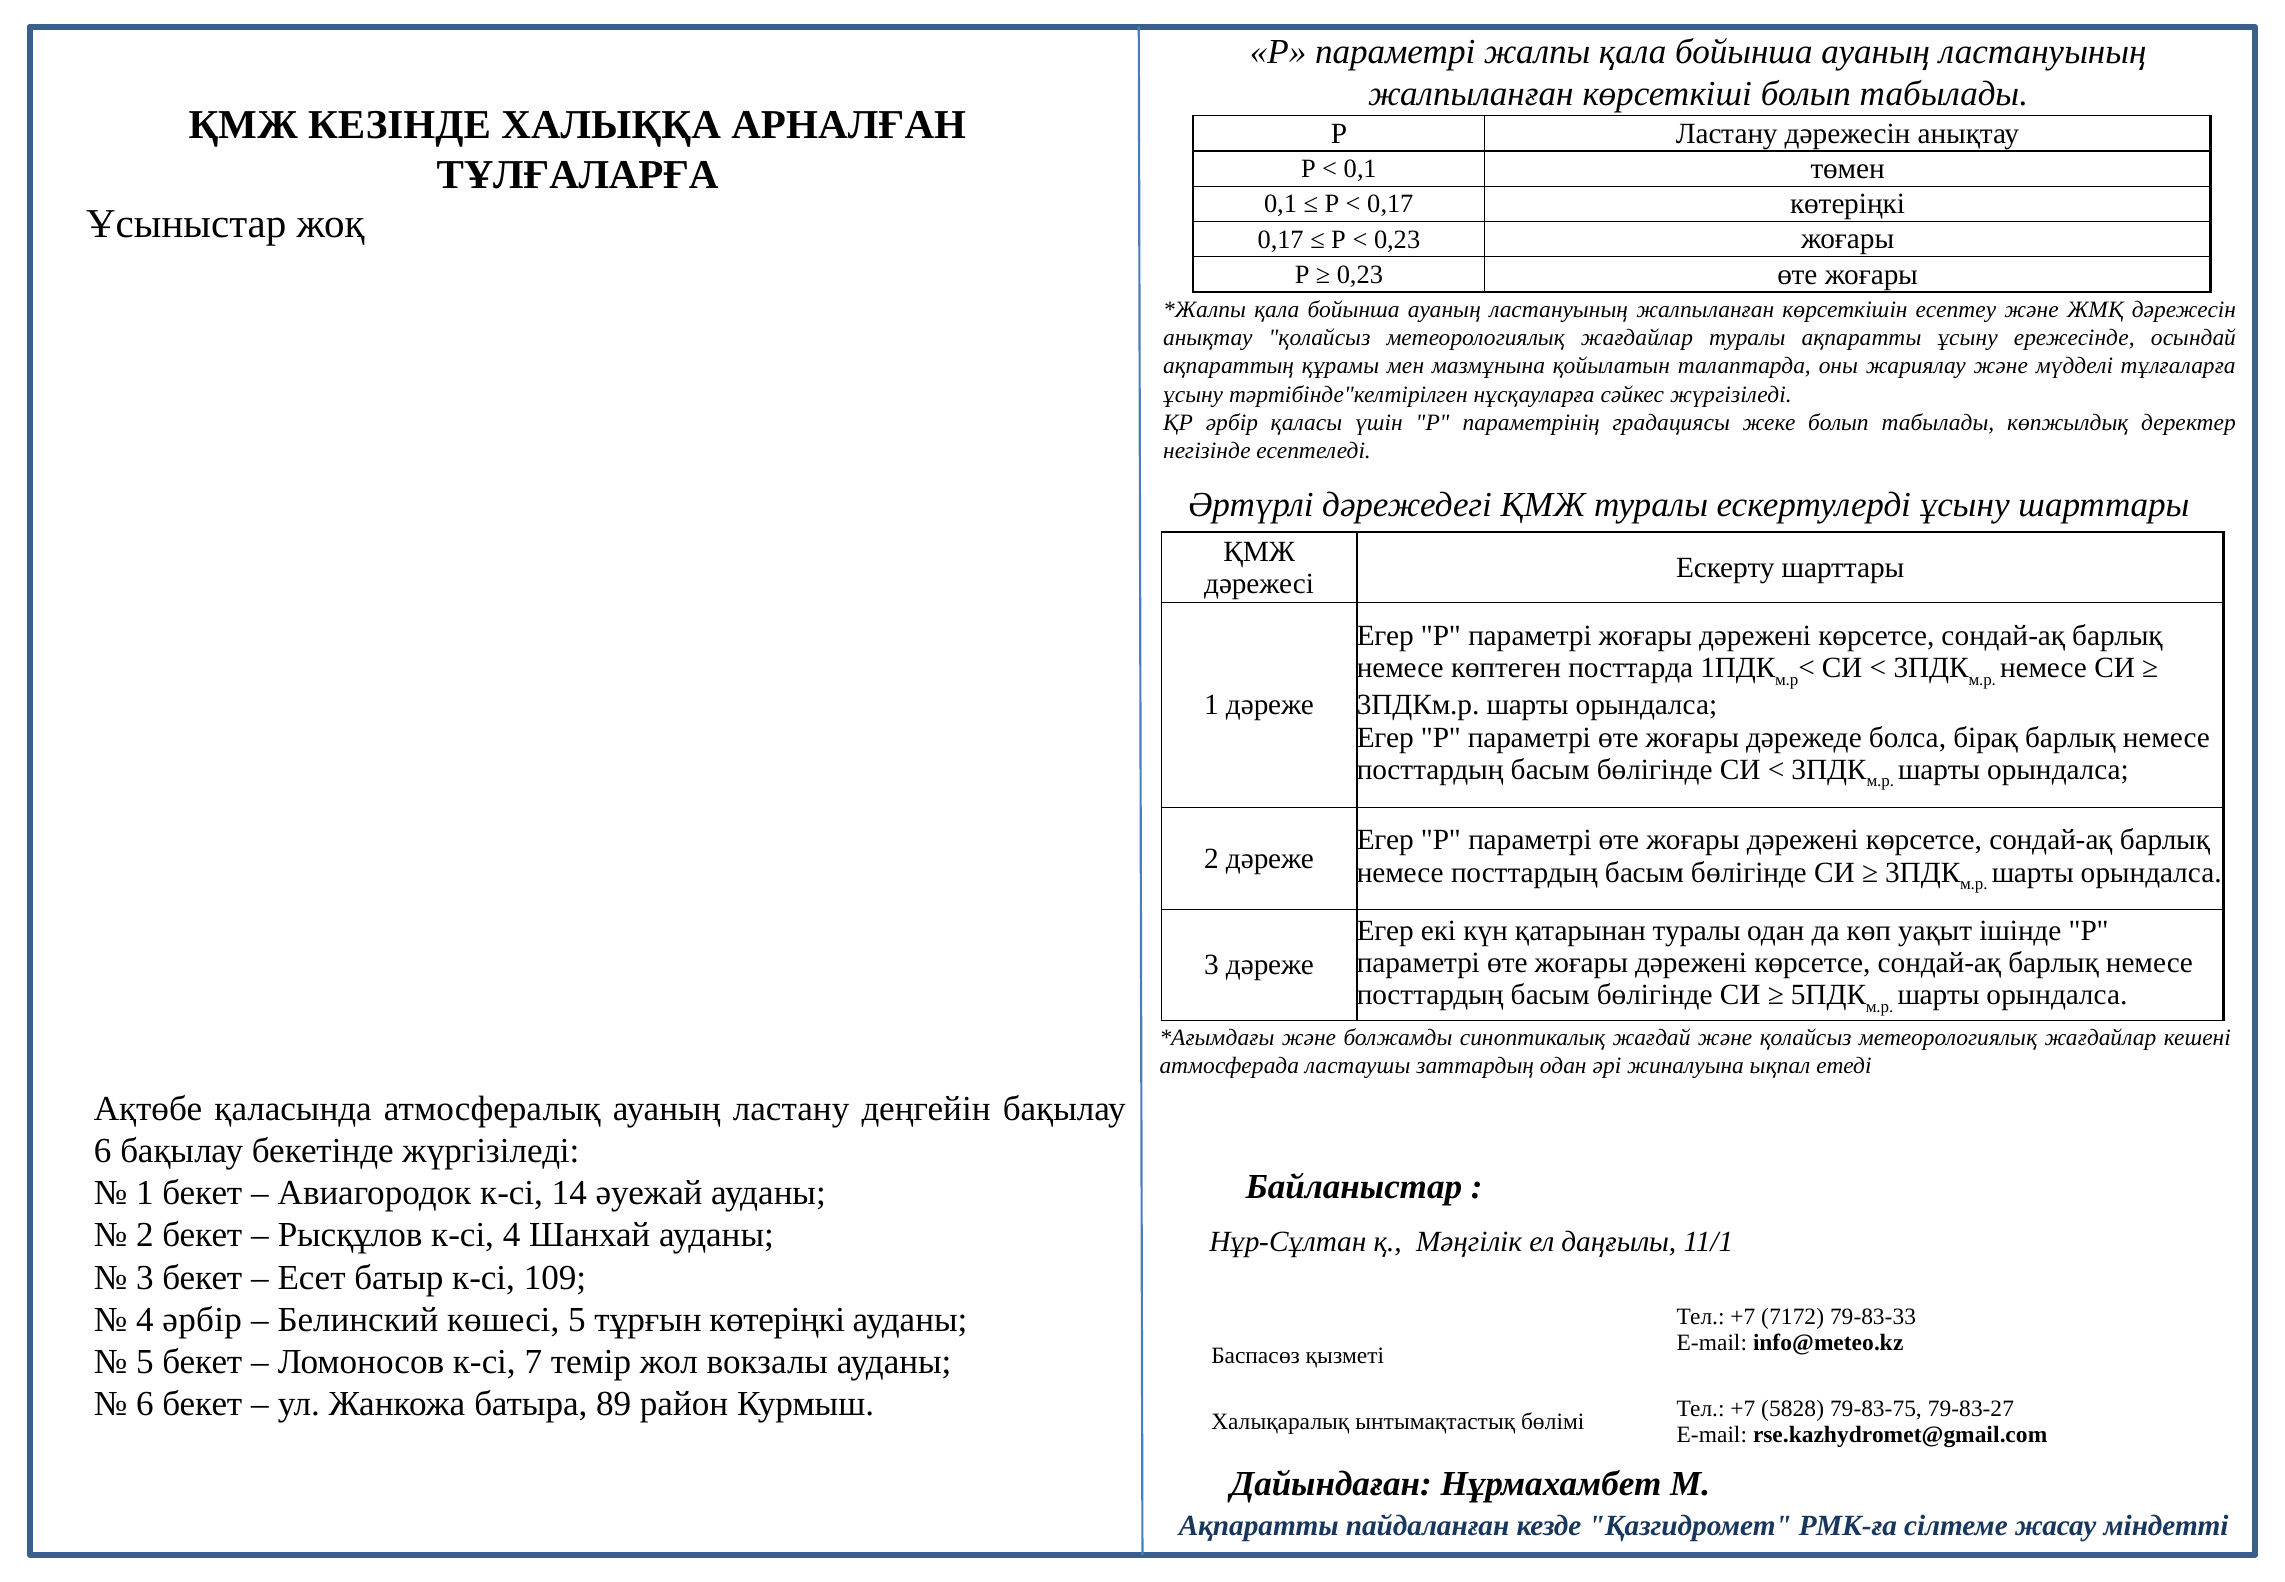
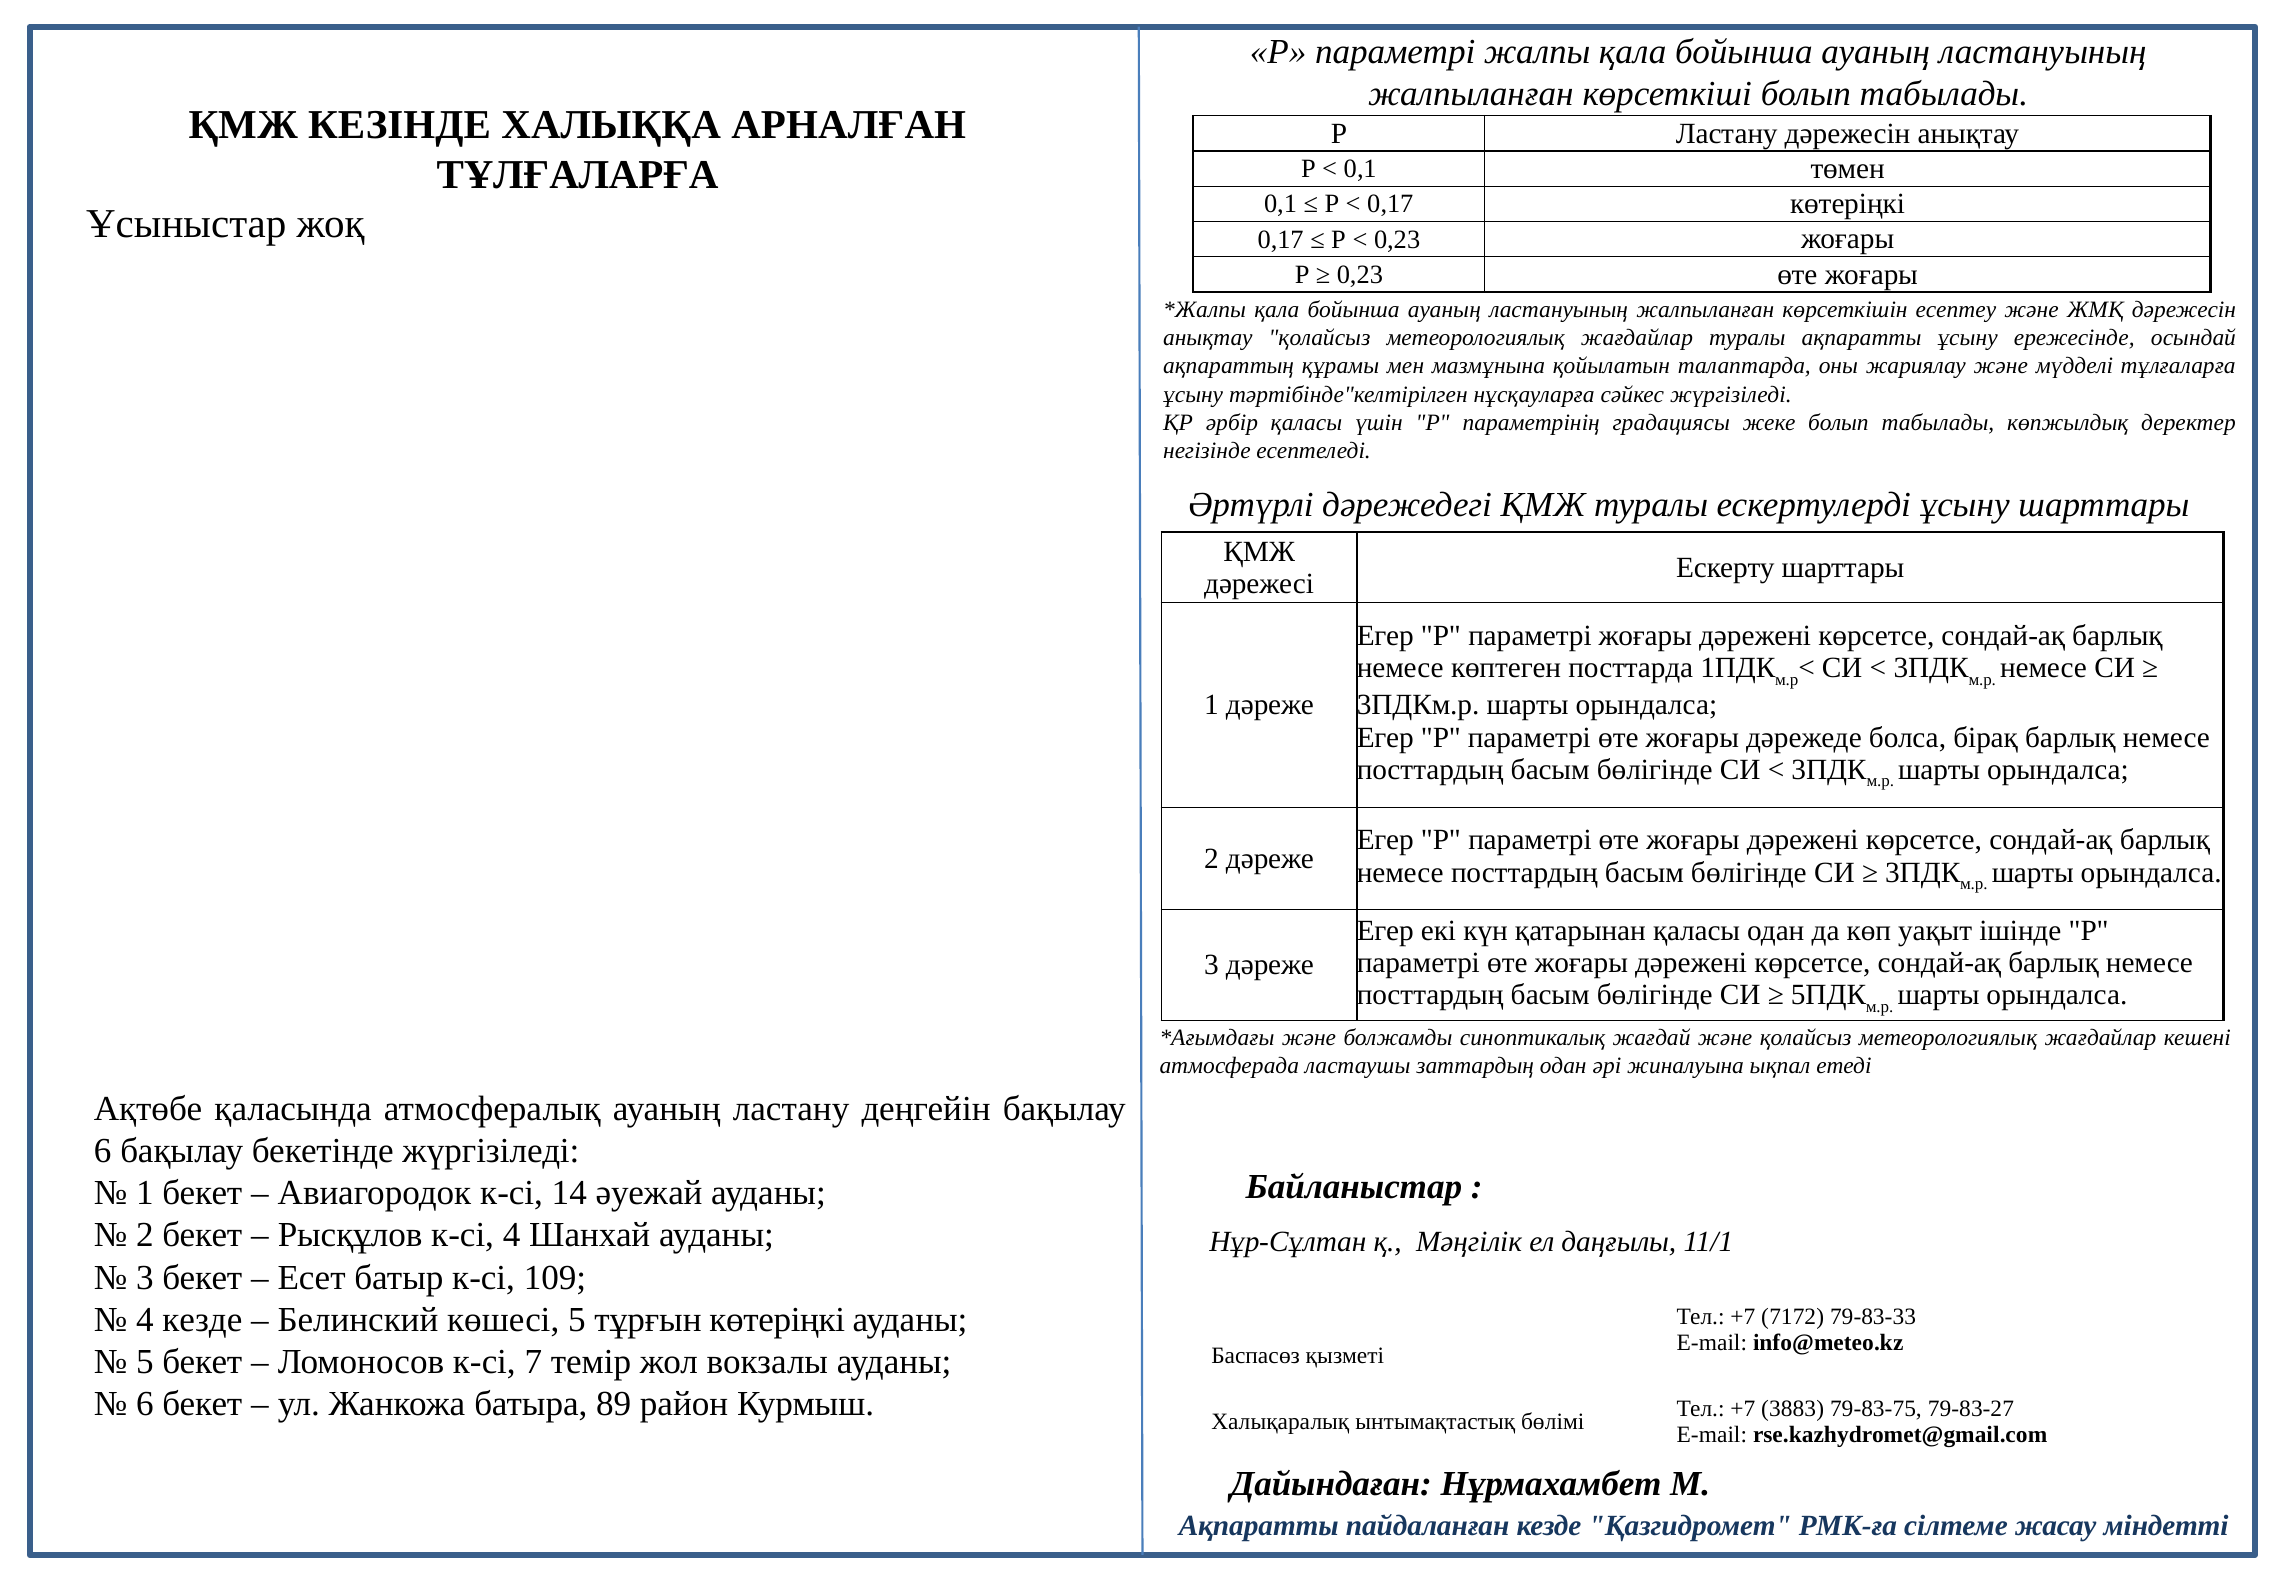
қатарынан туралы: туралы -> қаласы (1697, 931)
4 әрбір: әрбір -> кезде (202, 1320)
5828: 5828 -> 3883 (1793, 1408)
